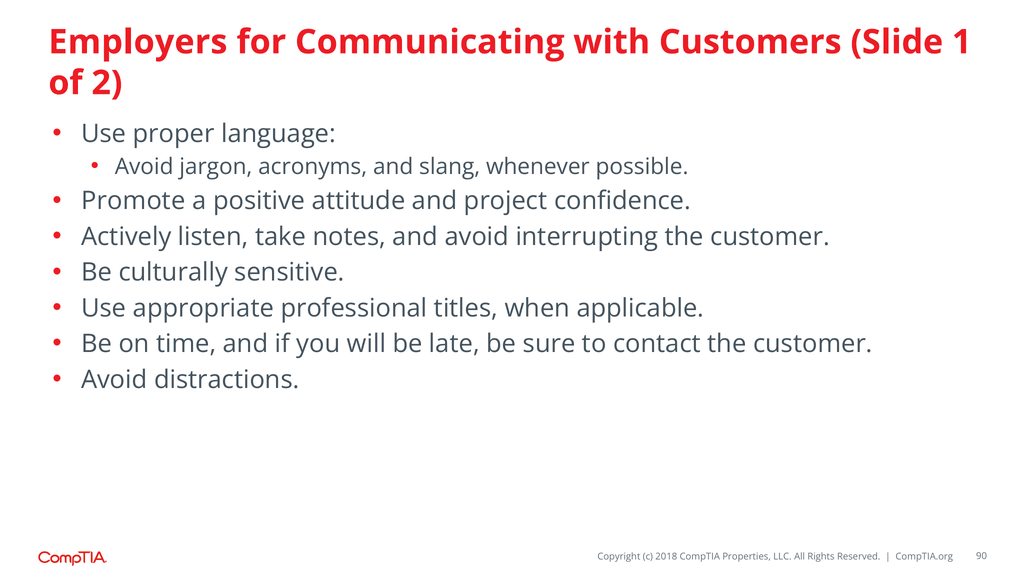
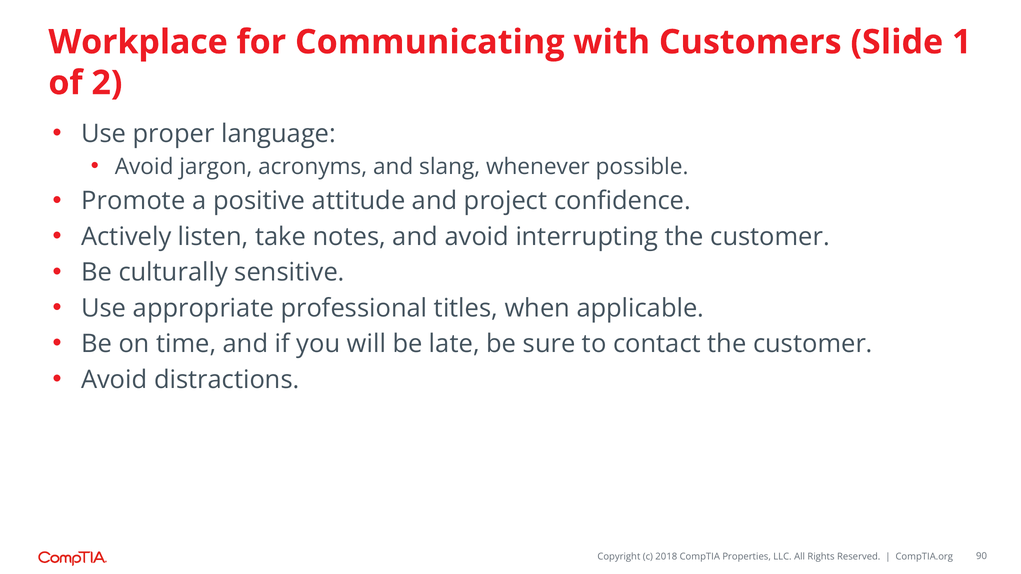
Employers: Employers -> Workplace (138, 42)
